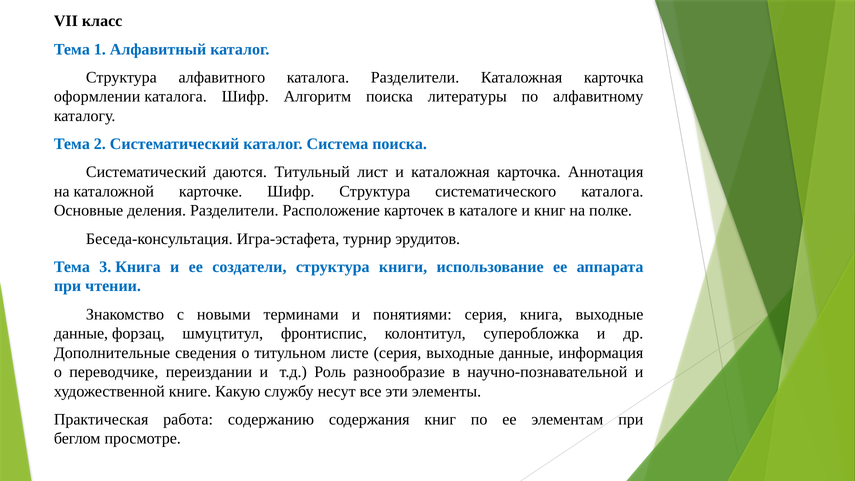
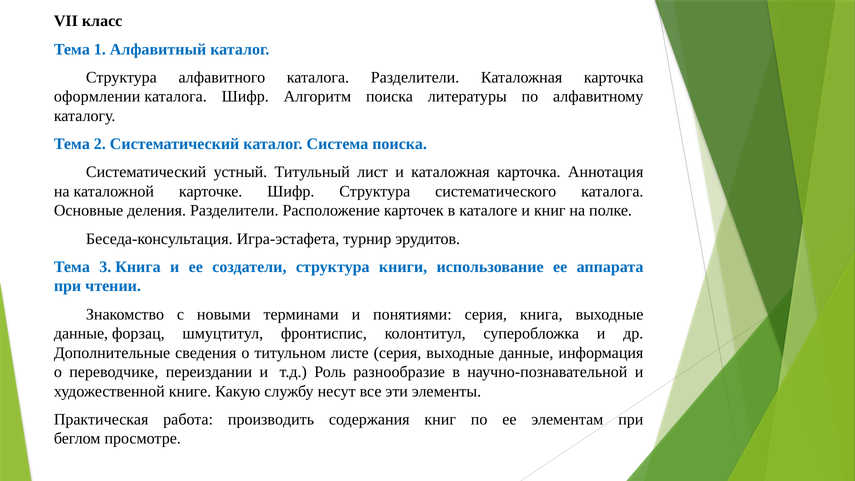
даются: даются -> устный (240, 172)
содержанию: содержанию -> производить (271, 419)
